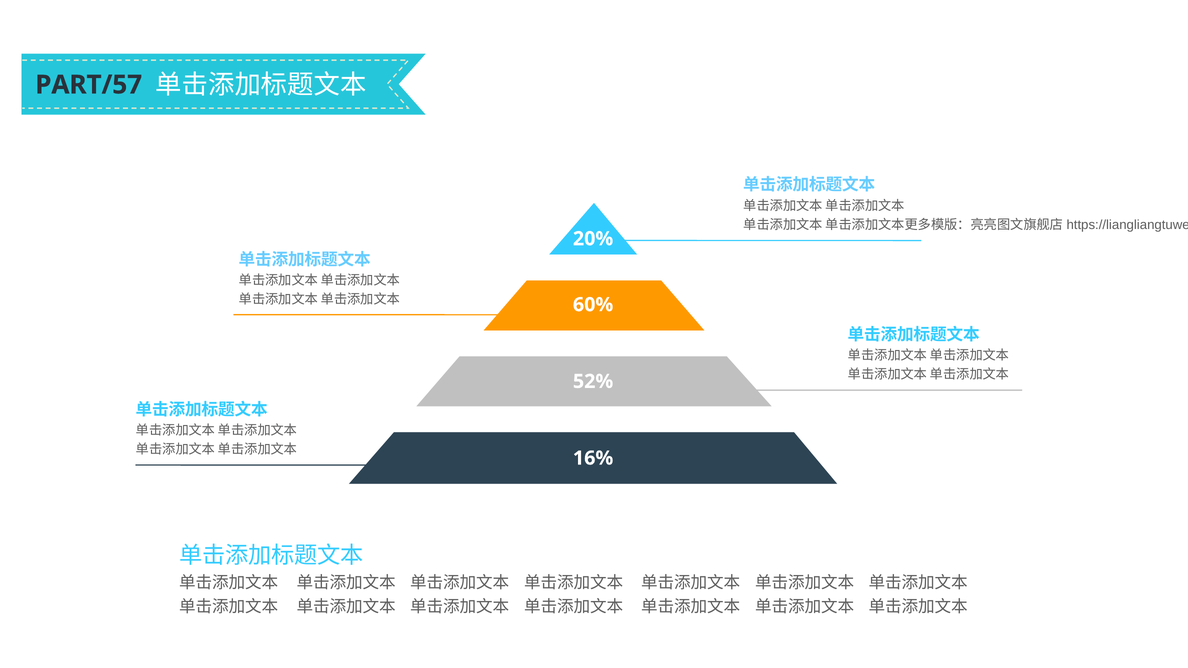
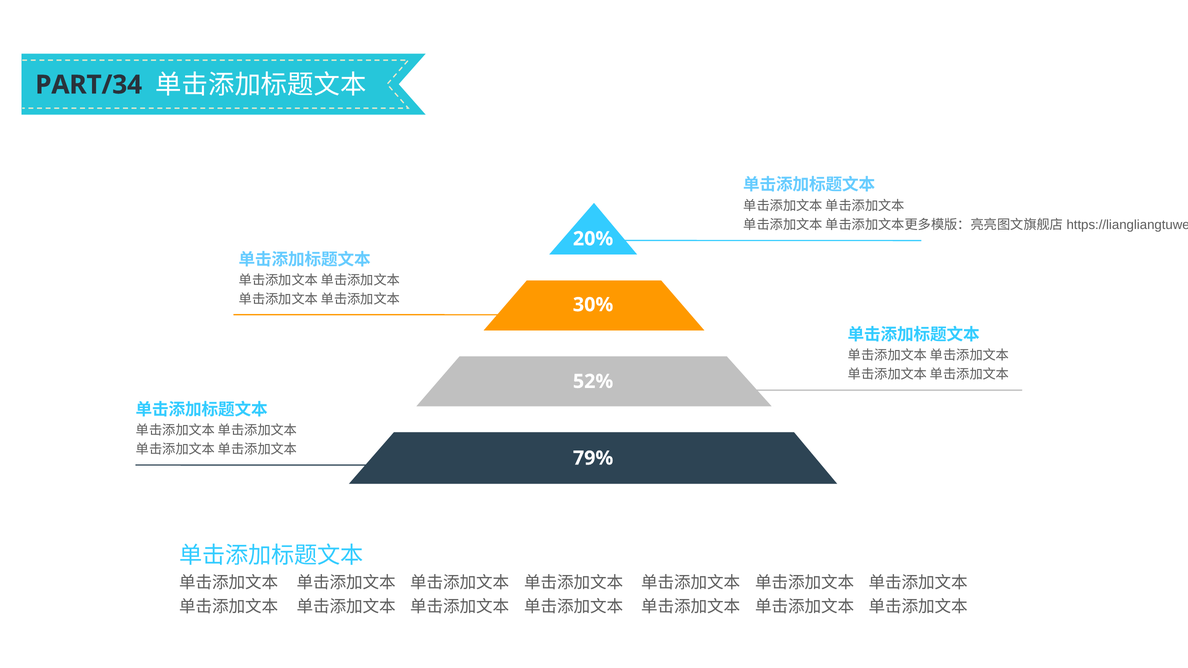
PART/57: PART/57 -> PART/34 (89, 85)
60%: 60% -> 30% (593, 305)
16%: 16% -> 79% (593, 458)
